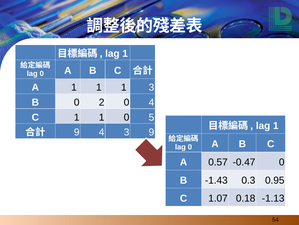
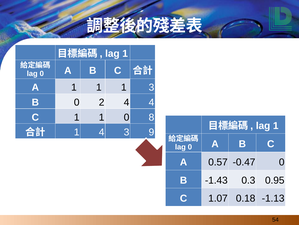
2 0: 0 -> 4 (127, 102)
5: 5 -> 8 (151, 117)
9: 9 -> 1 (77, 132)
